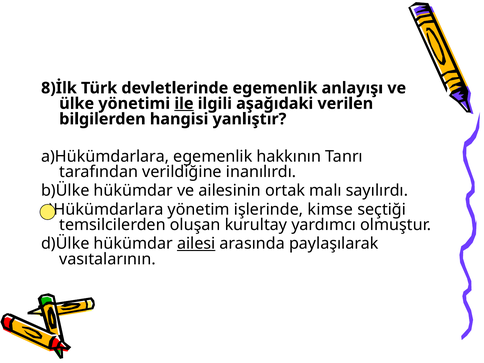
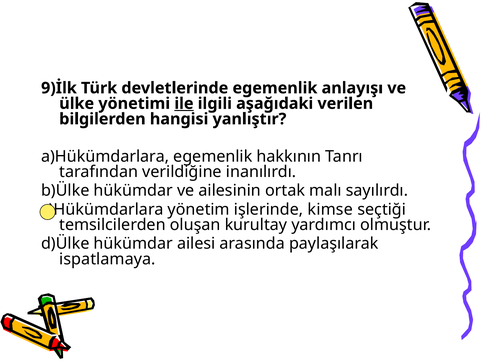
8)İlk: 8)İlk -> 9)İlk (59, 88)
ailesi underline: present -> none (196, 244)
vasıtalarının: vasıtalarının -> ispatlamaya (107, 259)
